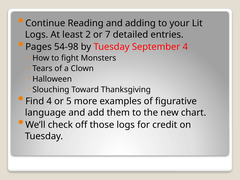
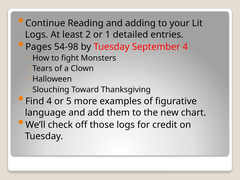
7: 7 -> 1 (108, 35)
